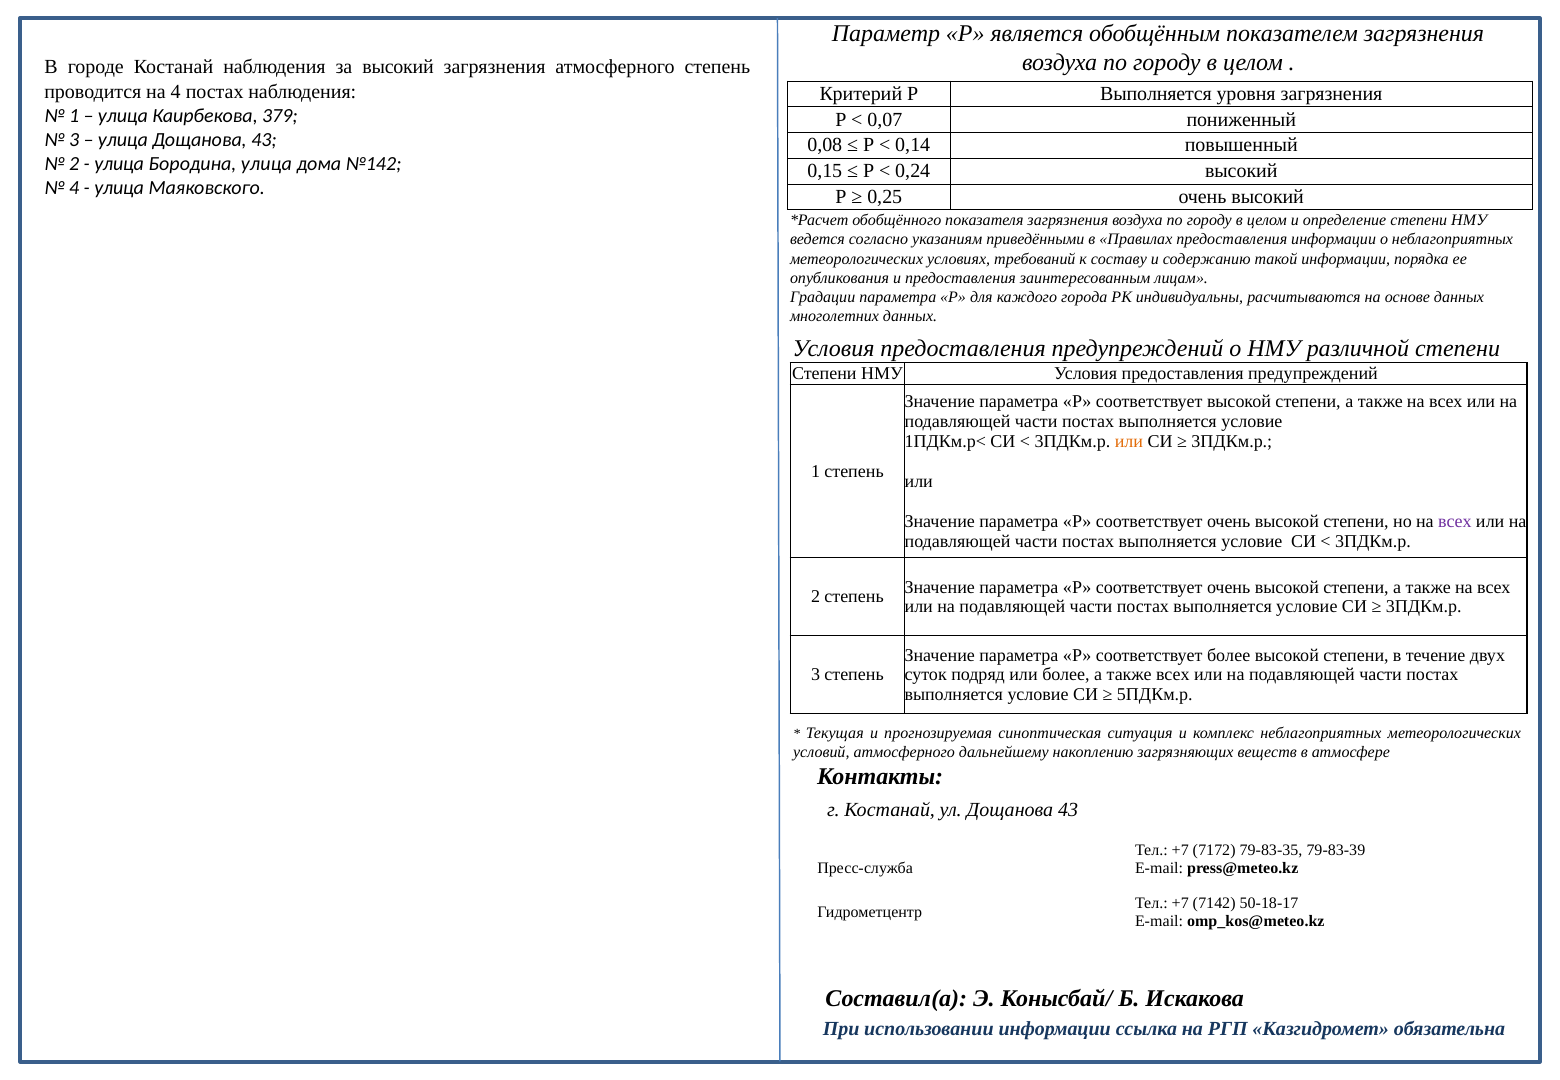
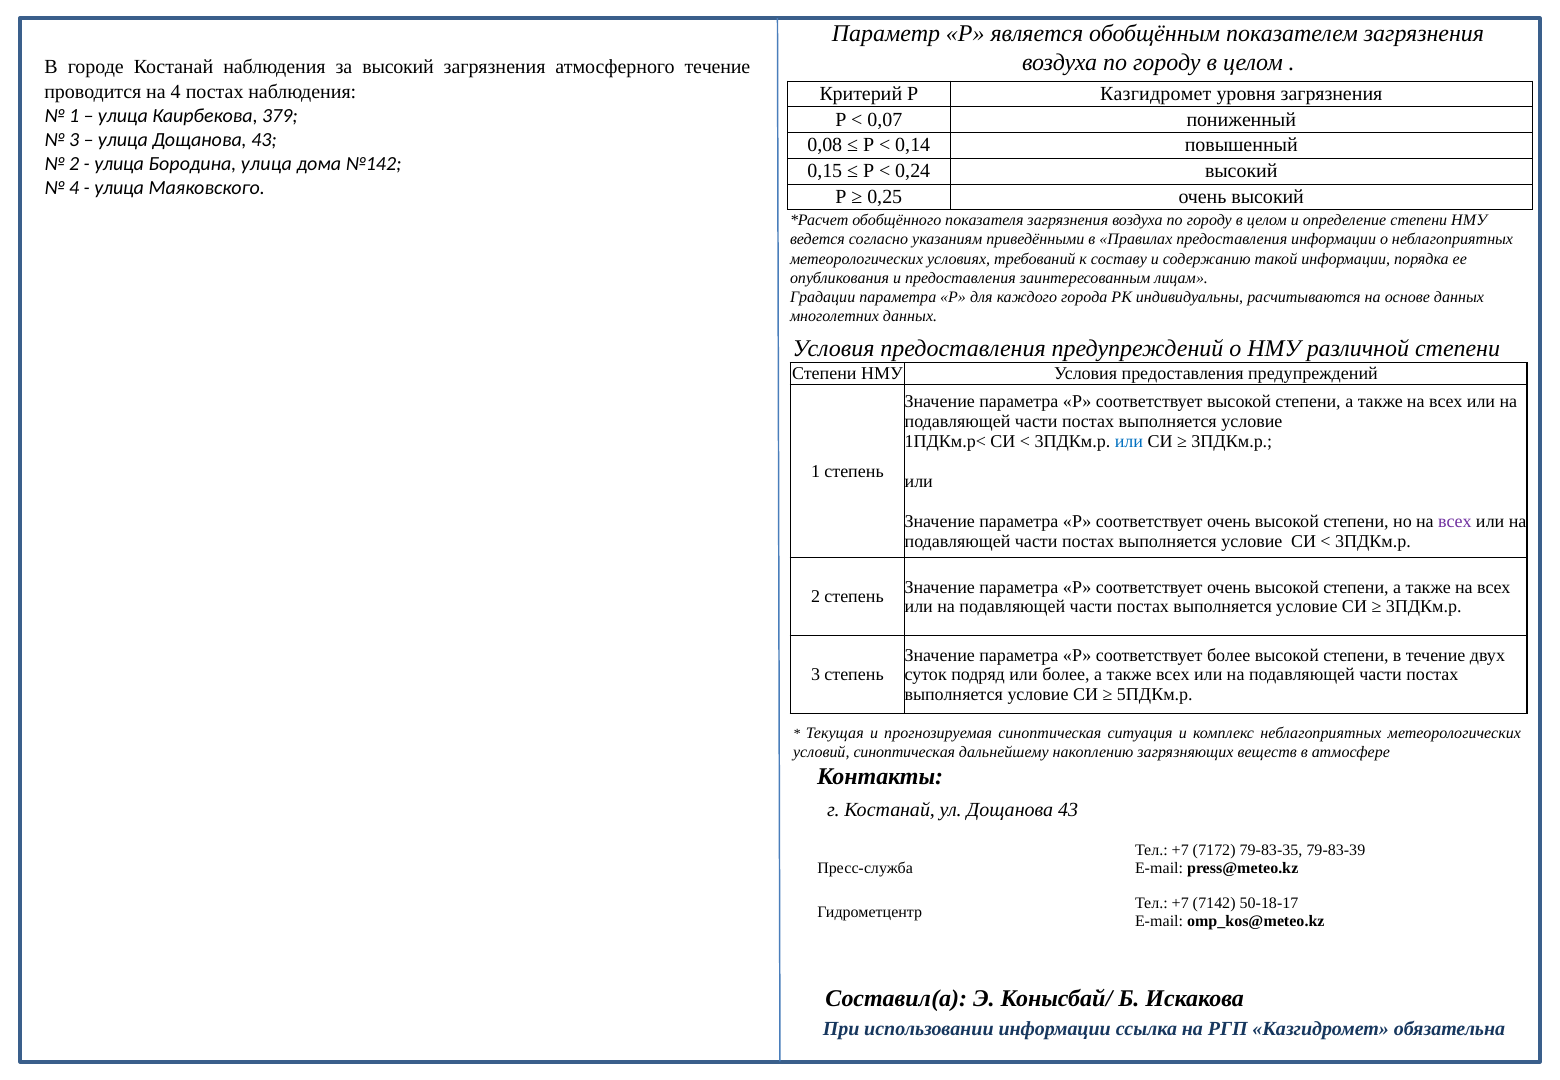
атмосферного степень: степень -> течение (717, 67)
Р Выполняется: Выполняется -> Казгидромет (1156, 94)
или colour: orange -> blue (1129, 441)
условий атмосферного: атмосферного -> синоптическая (904, 753)
